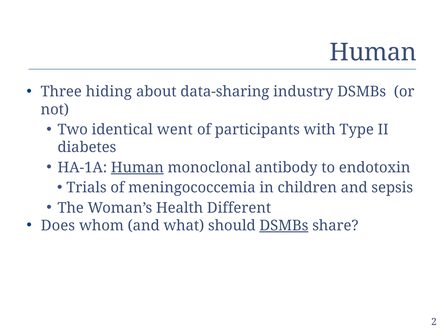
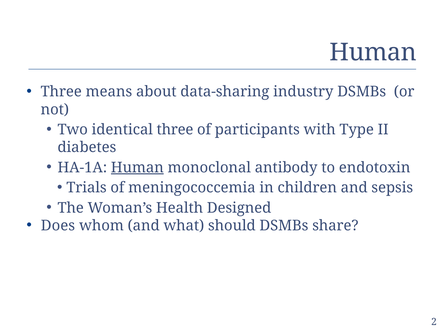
hiding: hiding -> means (109, 92)
identical went: went -> three (175, 130)
Different: Different -> Designed (239, 208)
DSMBs underline: present -> none (284, 226)
